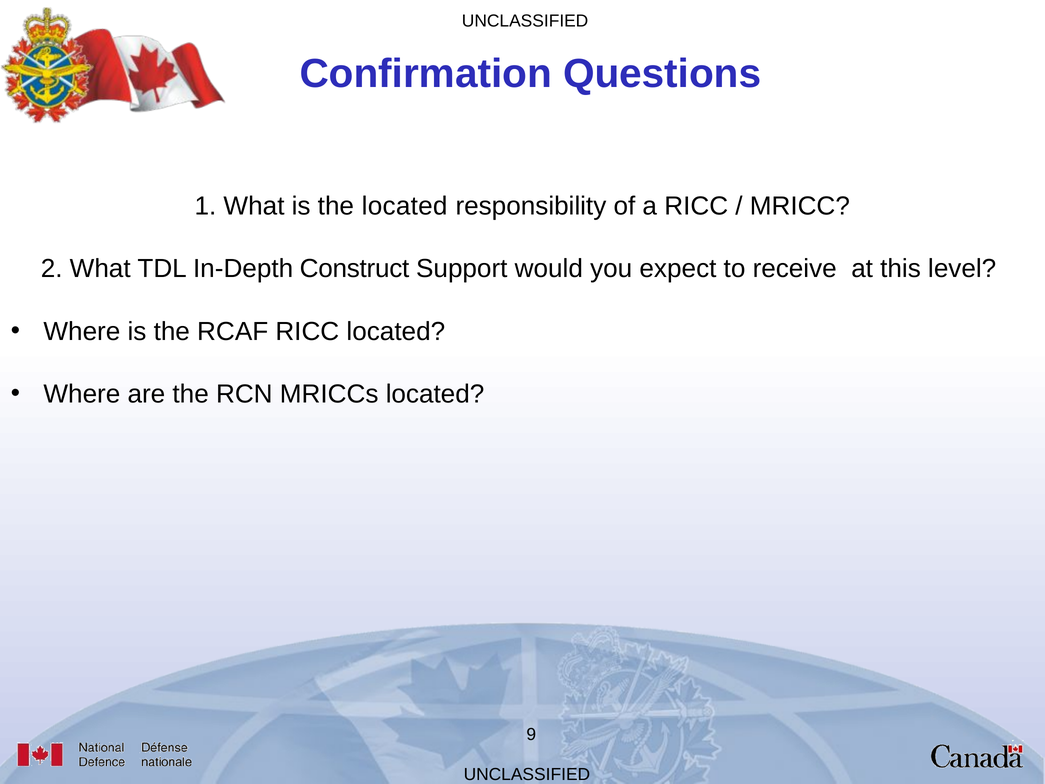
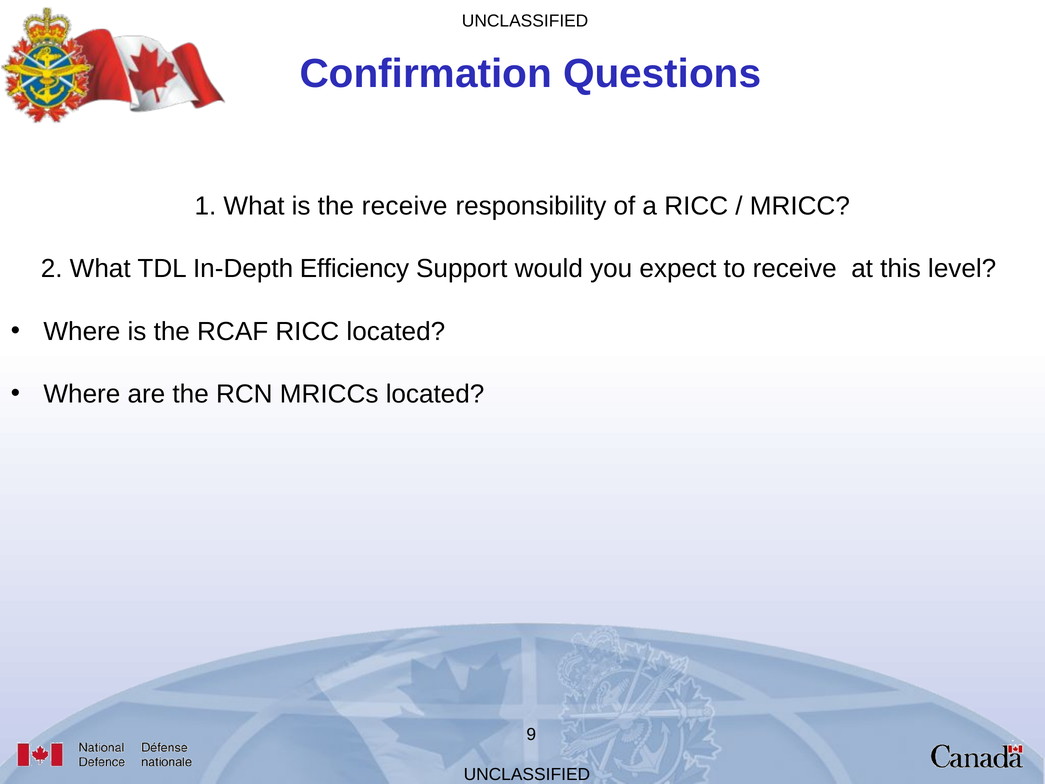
the located: located -> receive (405, 206)
Construct: Construct -> Efficiency (354, 269)
